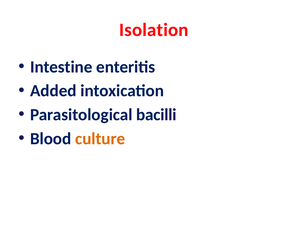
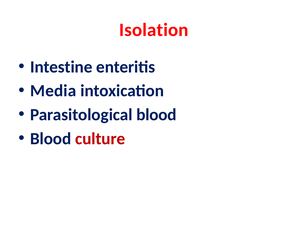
Added: Added -> Media (53, 91)
Parasitological bacilli: bacilli -> blood (156, 115)
culture colour: orange -> red (100, 139)
